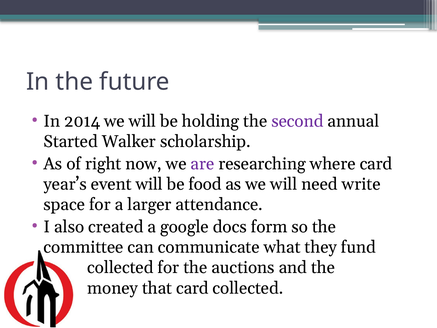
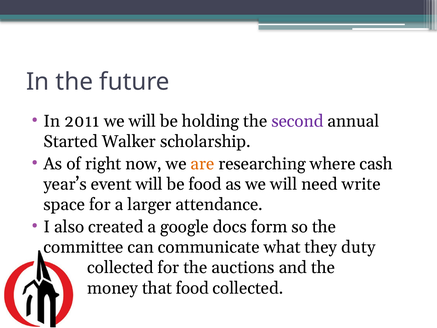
2014: 2014 -> 2011 (82, 121)
are colour: purple -> orange (202, 164)
where card: card -> cash (376, 164)
fund: fund -> duty (358, 247)
that card: card -> food (192, 288)
